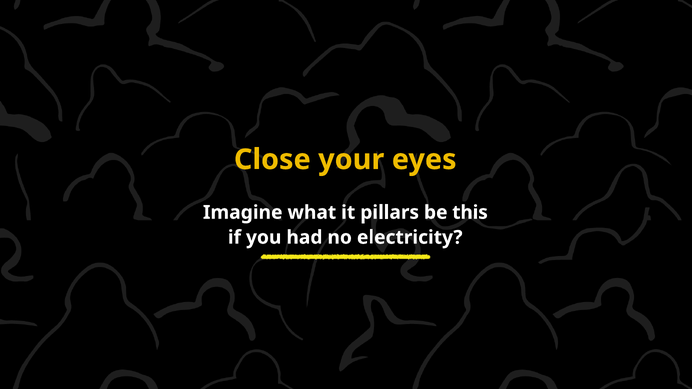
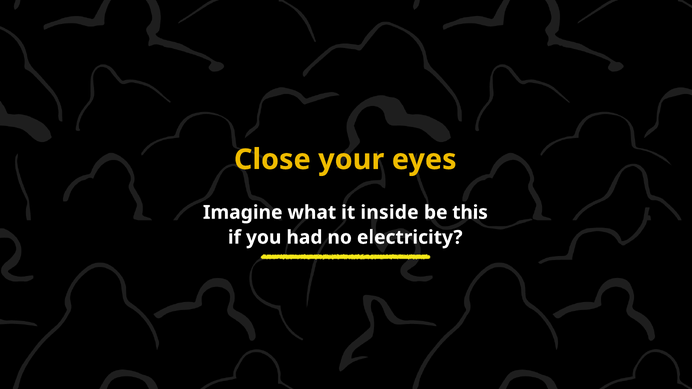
pillars: pillars -> inside (390, 213)
